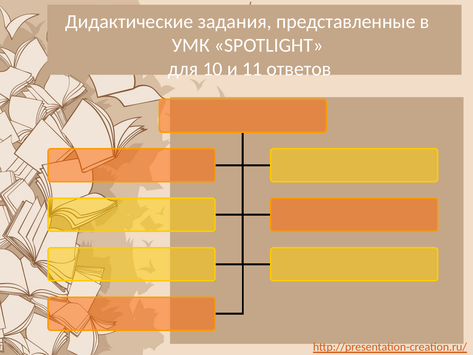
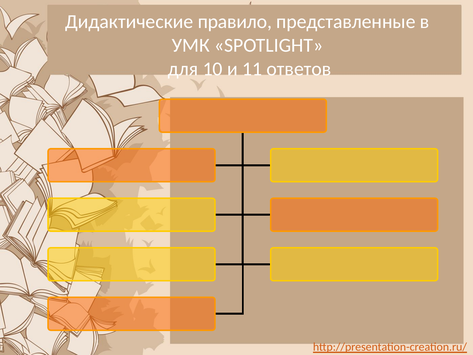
задания: задания -> правило (235, 21)
